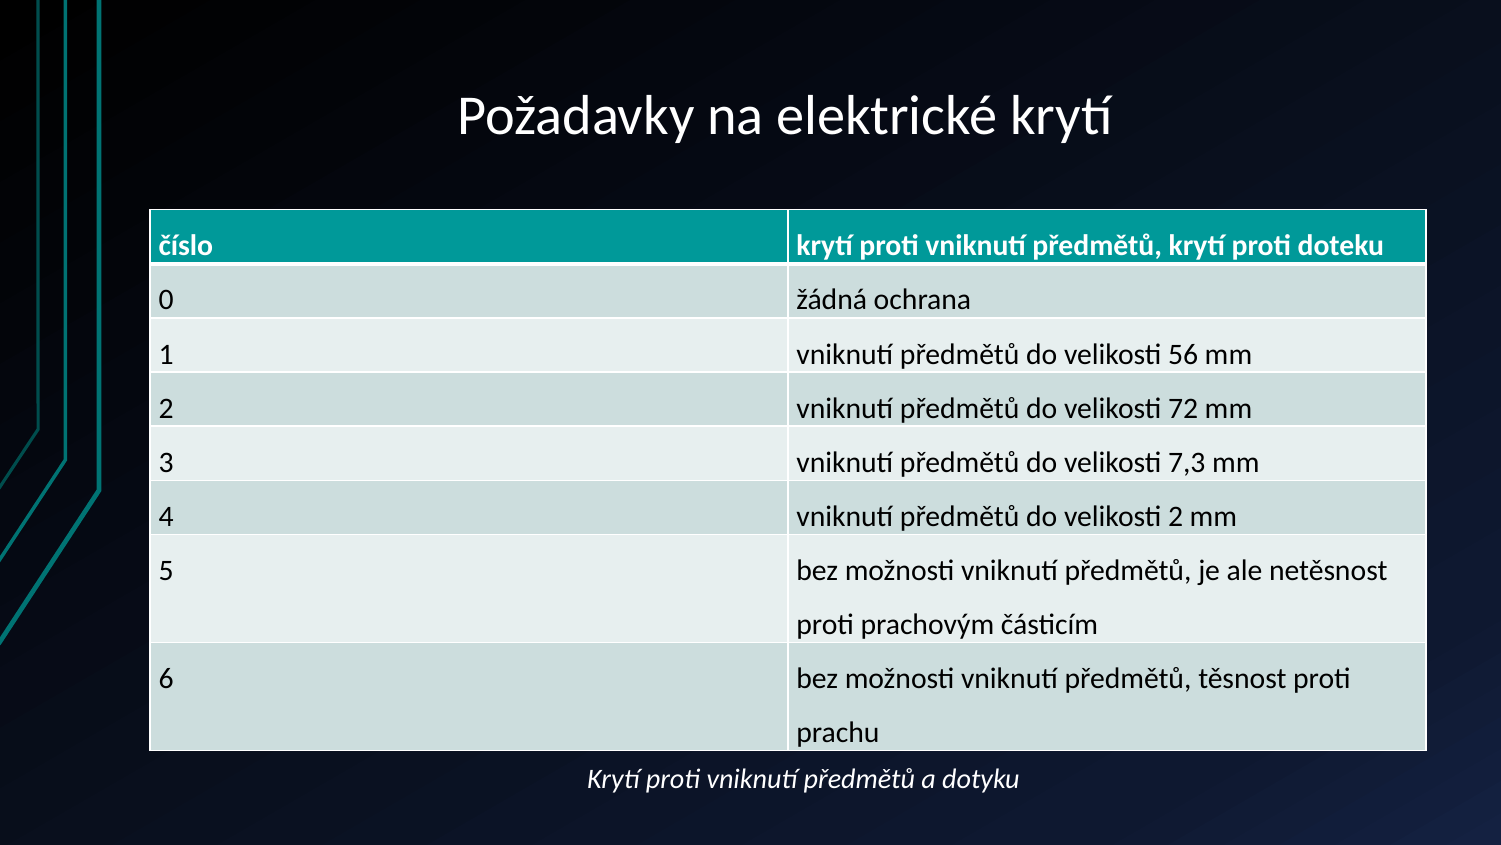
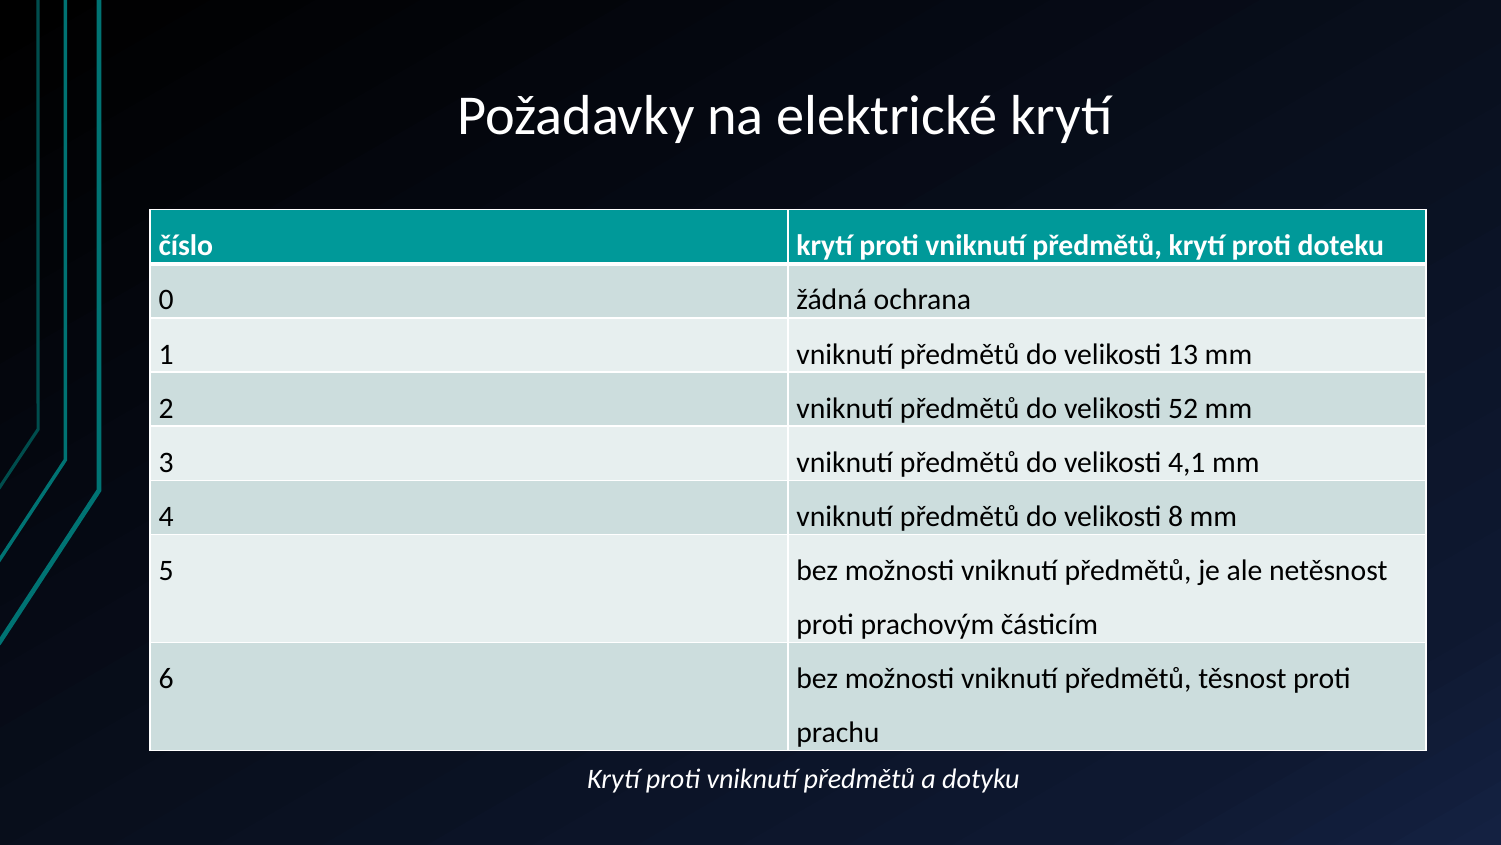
56: 56 -> 13 (1183, 354)
72: 72 -> 52 (1183, 408)
7,3: 7,3 -> 4,1 (1187, 462)
velikosti 2: 2 -> 8 (1176, 516)
